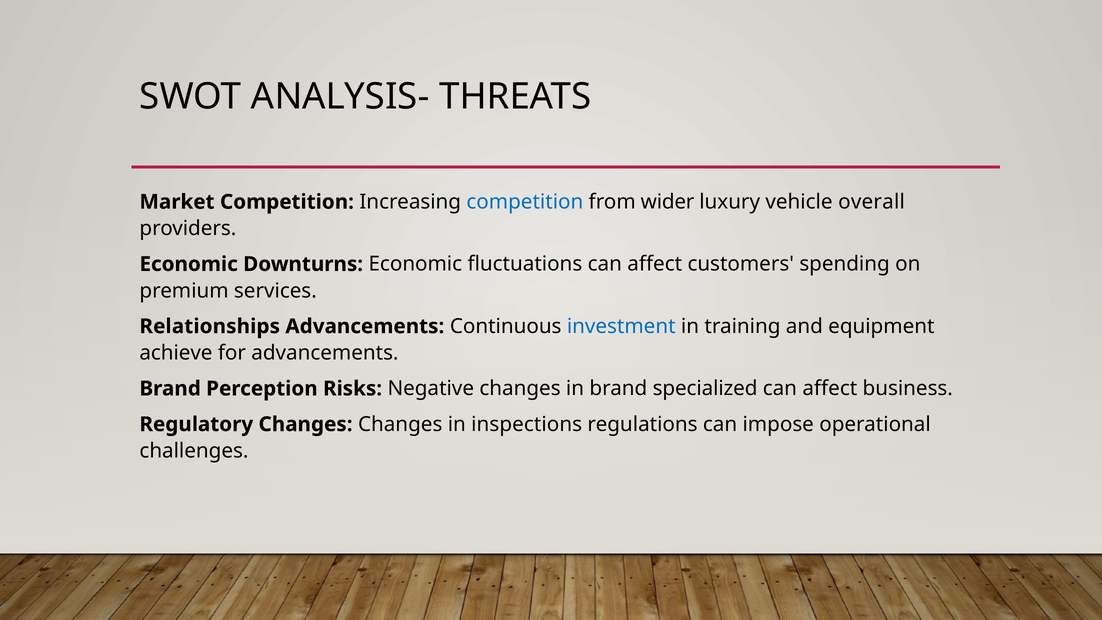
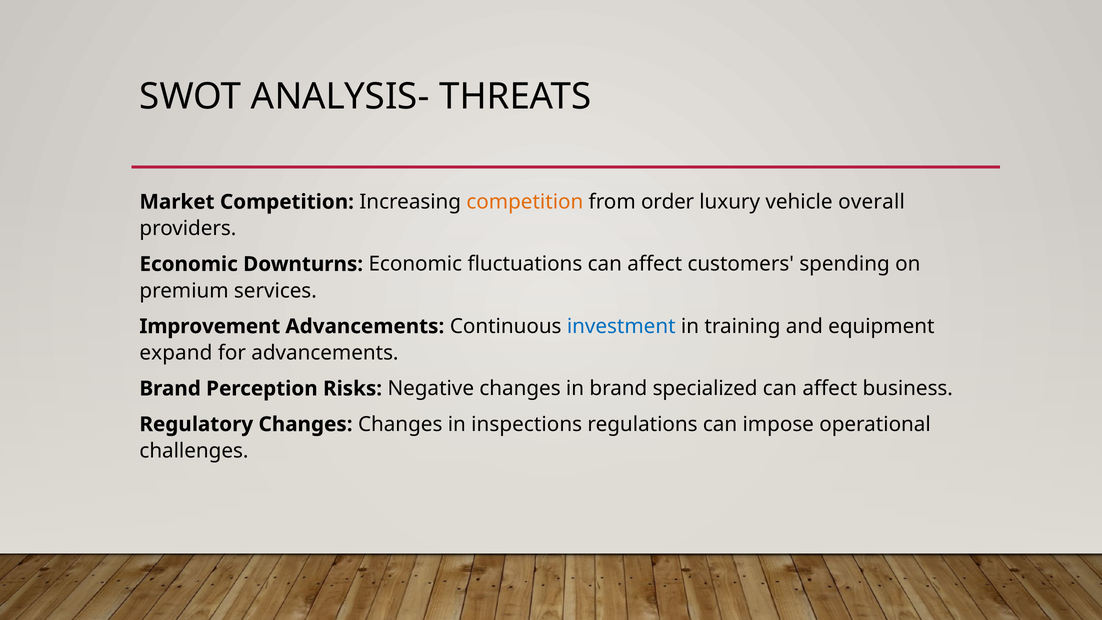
competition colour: blue -> orange (525, 202)
wider: wider -> order (668, 202)
Relationships: Relationships -> Improvement (210, 326)
achieve: achieve -> expand (176, 353)
